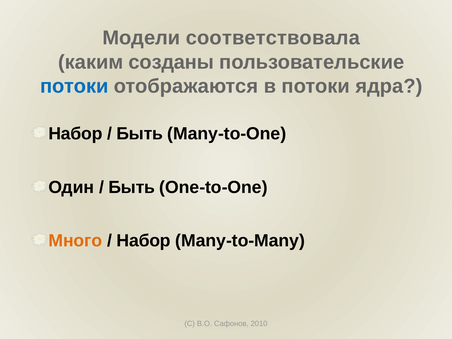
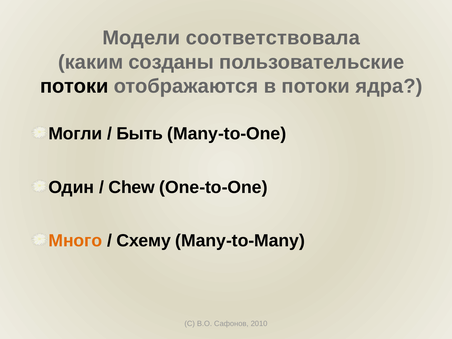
потоки colour: blue -> black (74, 86)
Набор: Набор -> Могли (75, 134)
Быть: Быть -> Chew (132, 187)
Набор: Набор -> Схему (144, 241)
